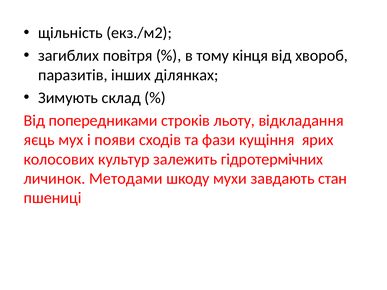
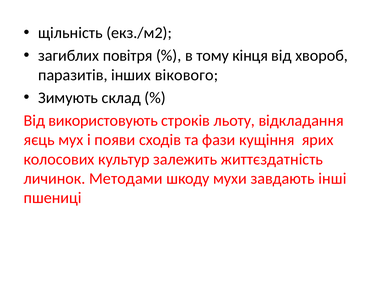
ділянках: ділянках -> вікового (186, 75)
попередниками: попередниками -> використовують (103, 121)
гідротермічних: гідротермічних -> життєздатність (272, 159)
стан: стан -> інші (332, 179)
